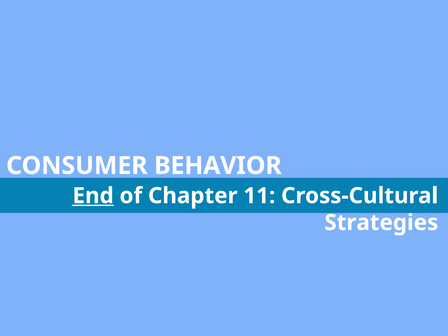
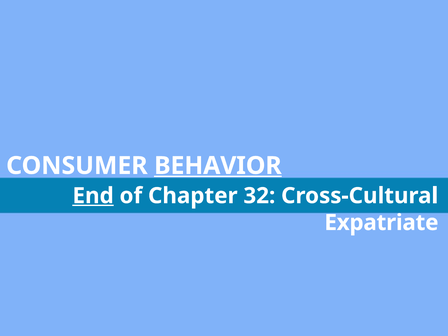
BEHAVIOR underline: none -> present (218, 166)
11: 11 -> 32 (259, 196)
Strategies: Strategies -> Expatriate (381, 223)
